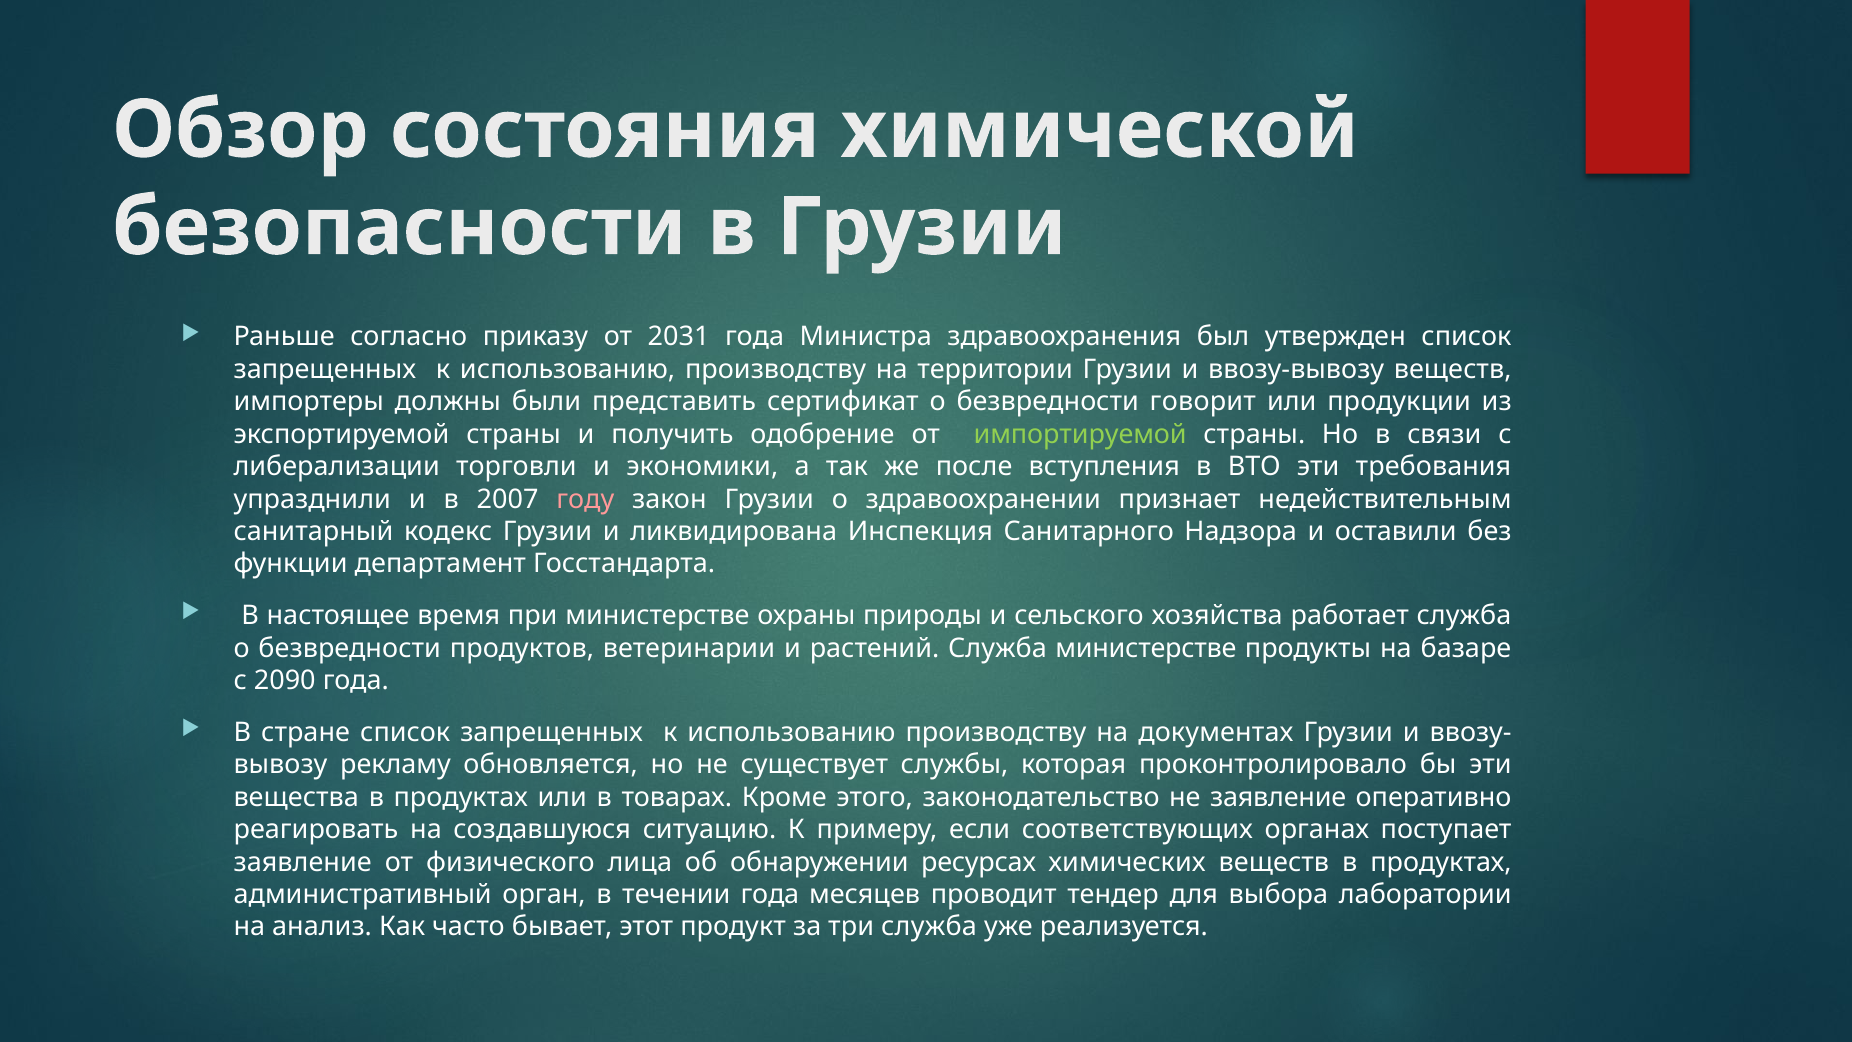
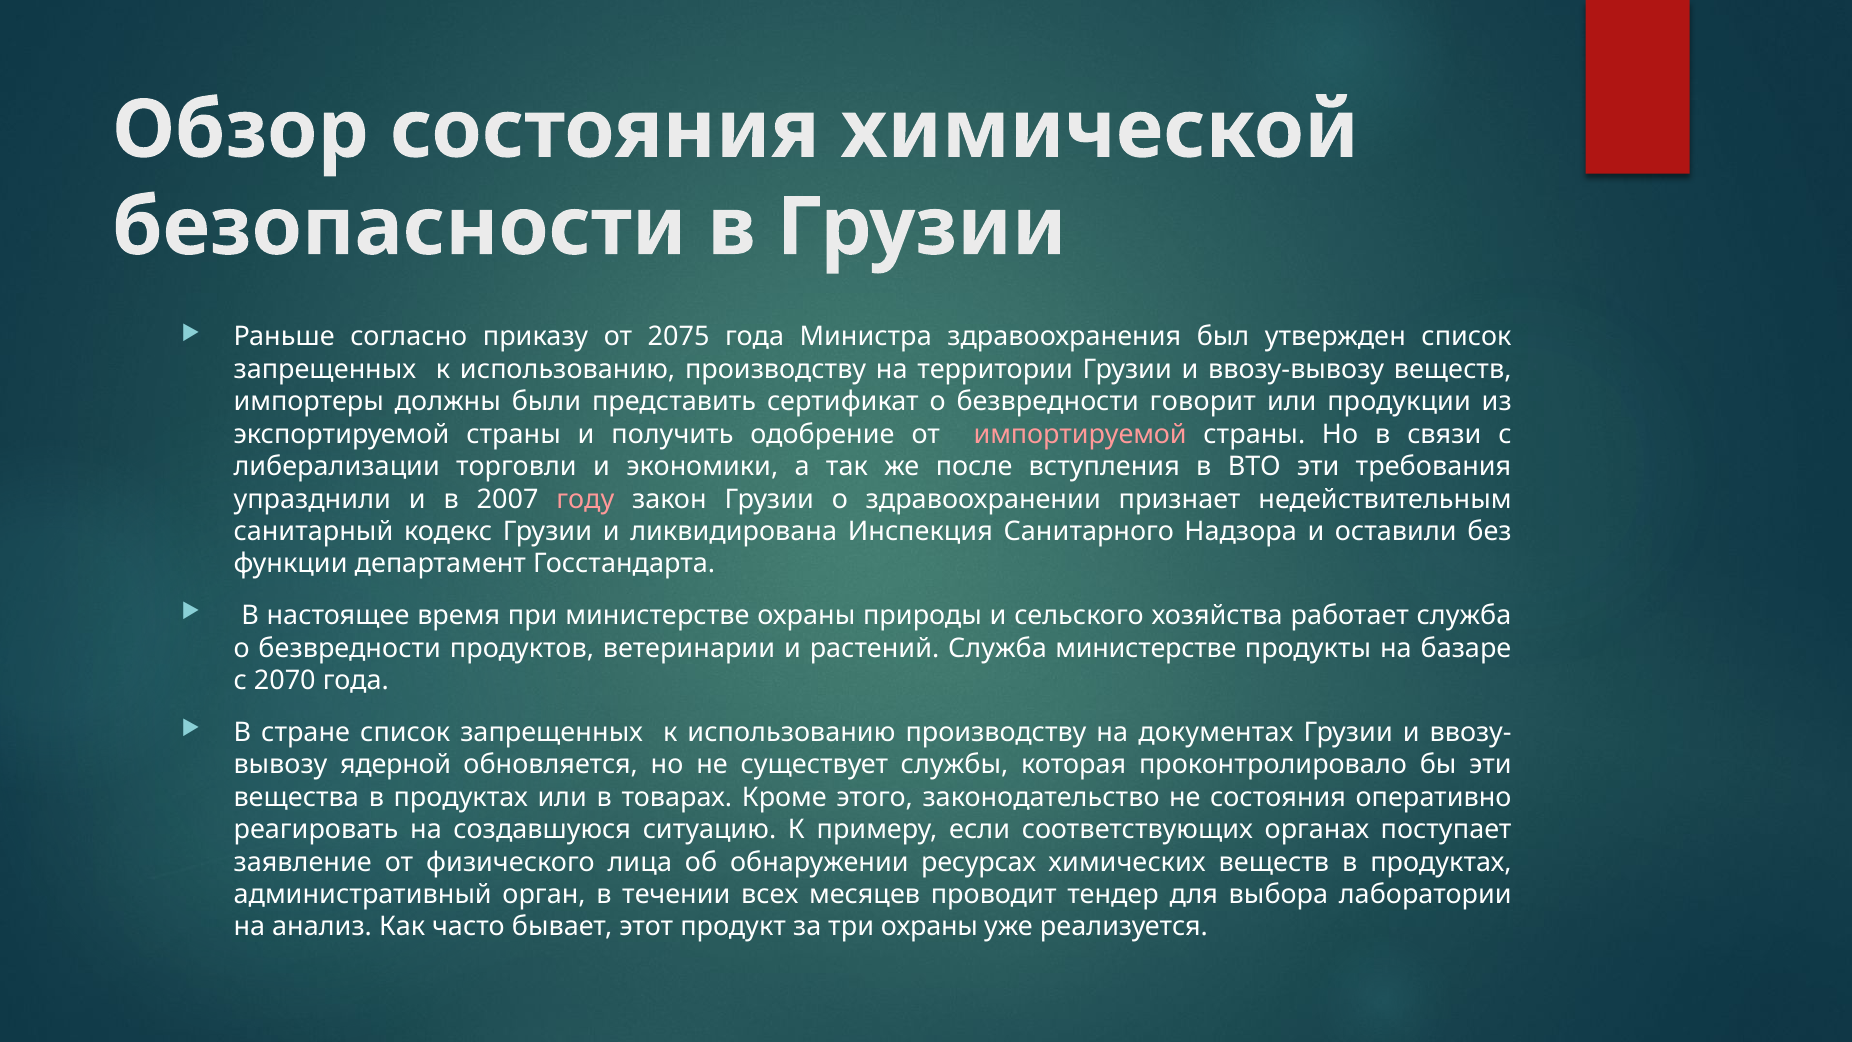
2031: 2031 -> 2075 (679, 337)
импортируемой colour: light green -> pink (1080, 434)
2090: 2090 -> 2070 (285, 680)
рекламу: рекламу -> ядерной (396, 765)
не заявление: заявление -> состояния (1278, 797)
течении года: года -> всех (770, 894)
три служба: служба -> охраны (929, 927)
